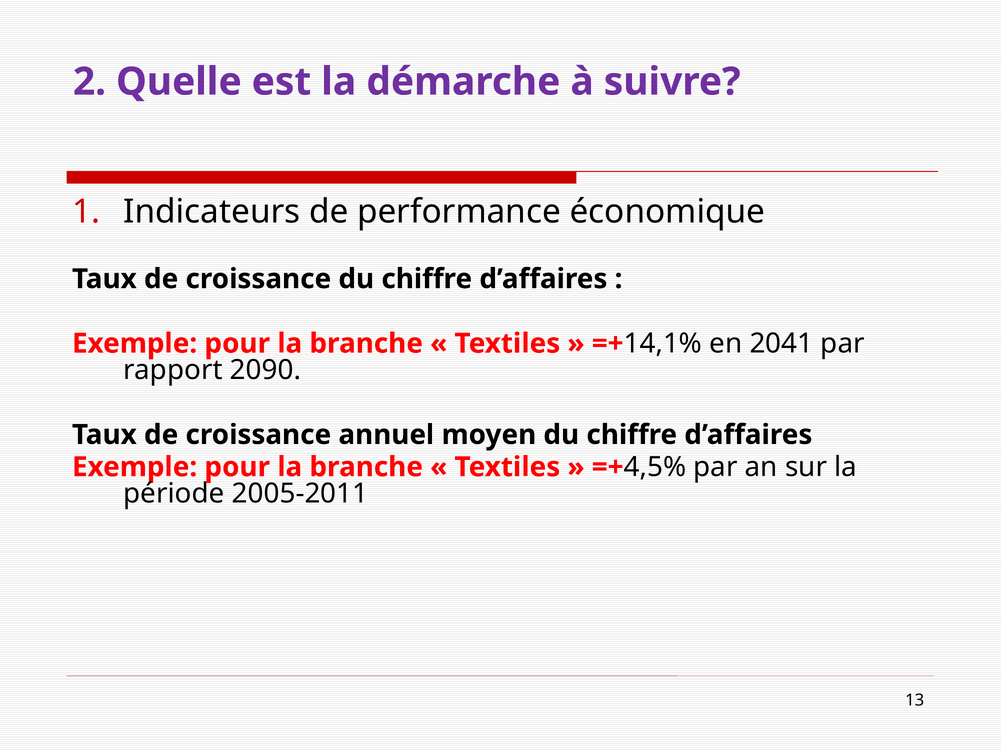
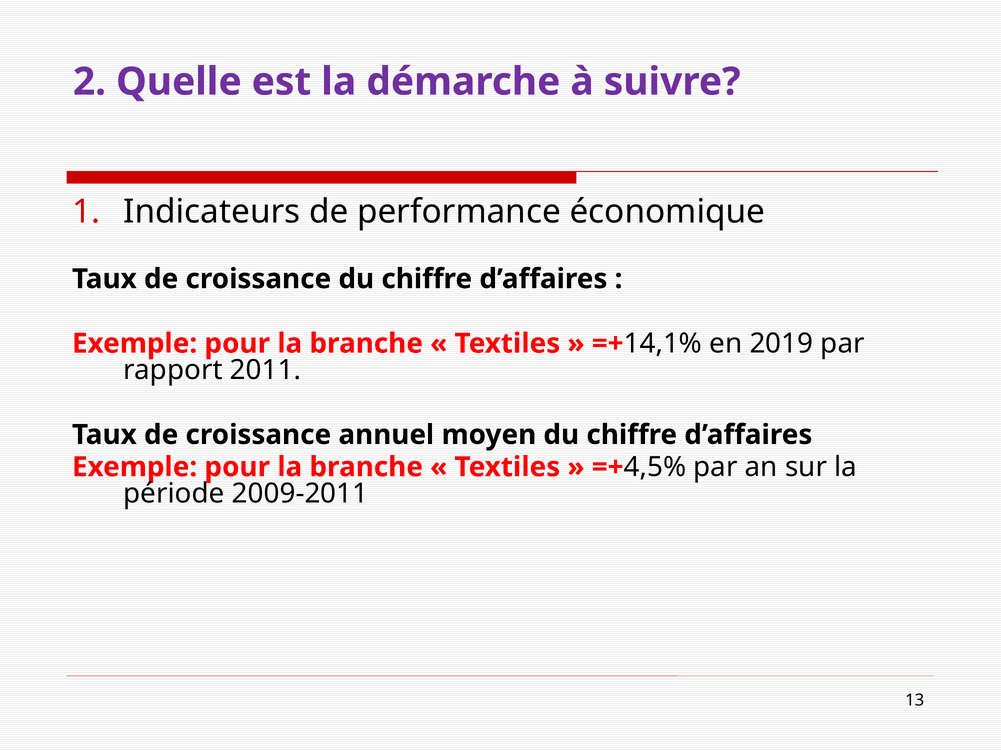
2041: 2041 -> 2019 (781, 343)
2090: 2090 -> 2011 (265, 370)
2005-2011: 2005-2011 -> 2009-2011 (300, 494)
